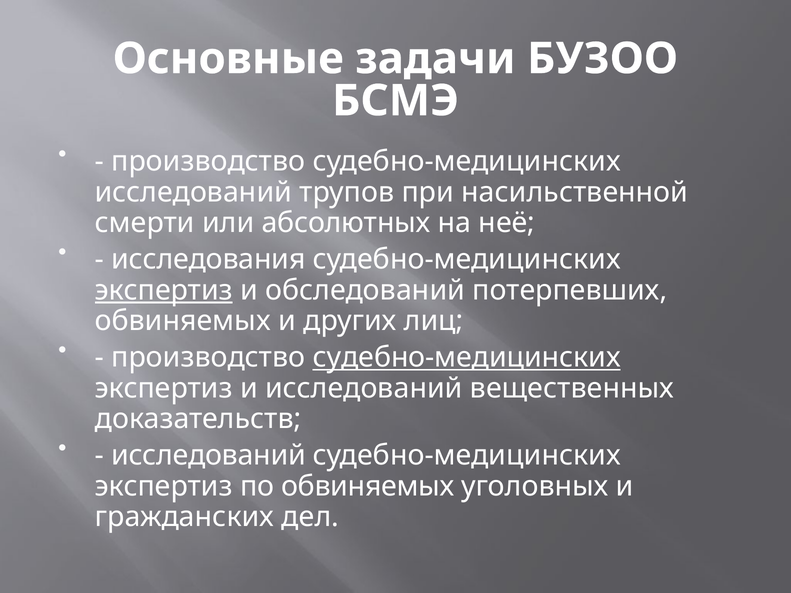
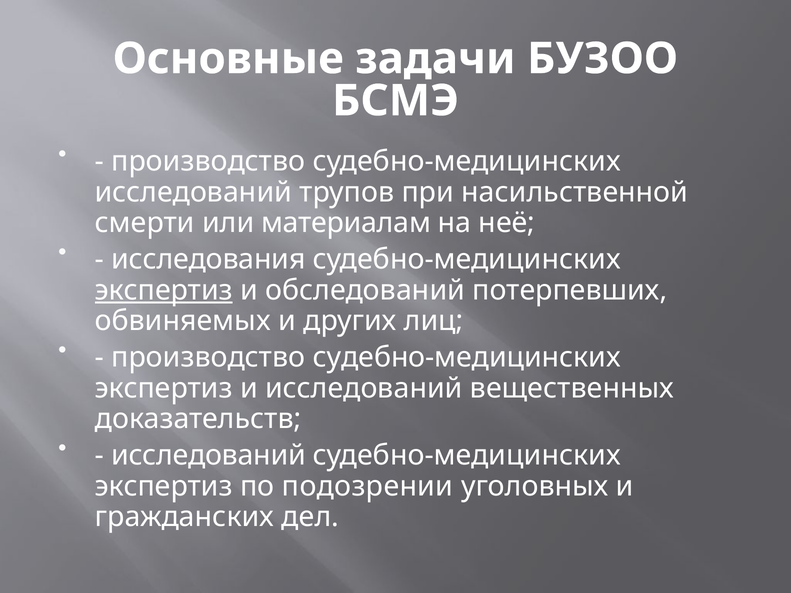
абсолютных: абсолютных -> материалам (346, 223)
судебно-медицинских underline: present -> none (467, 358)
по обвиняемых: обвиняемых -> подозрении (368, 486)
